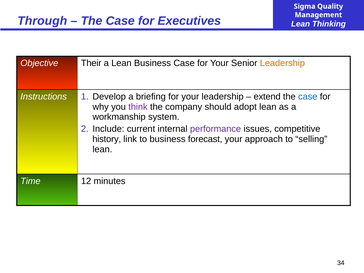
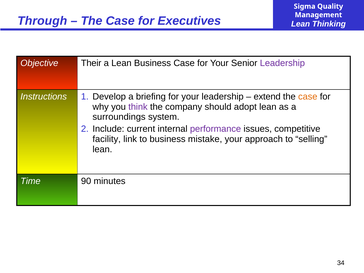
Leadership colour: orange -> purple (282, 63)
case colour: blue -> orange (308, 97)
workmanship: workmanship -> surroundings (119, 117)
history: history -> facility (107, 139)
forecast: forecast -> mistake (205, 139)
12: 12 -> 90 (86, 181)
